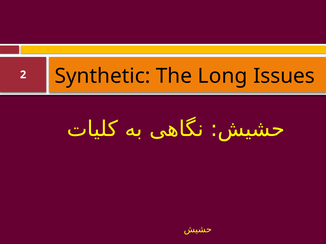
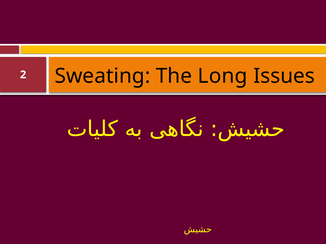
Synthetic: Synthetic -> Sweating (102, 76)
